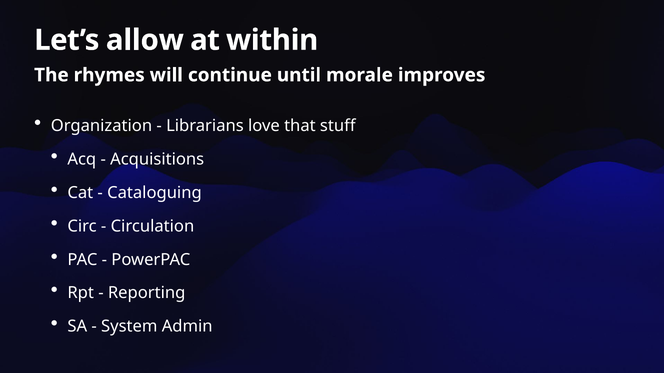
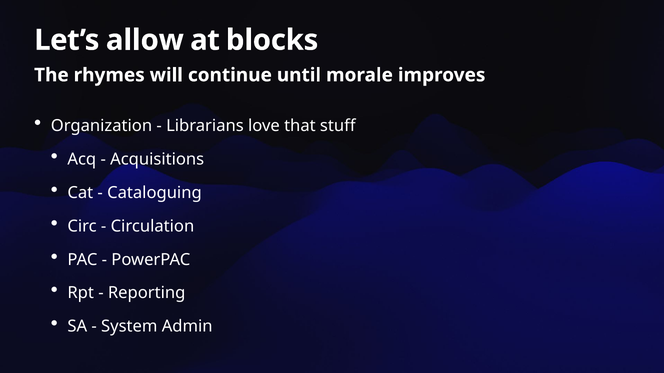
within: within -> blocks (272, 40)
